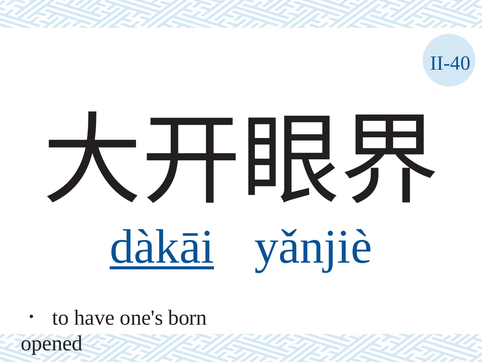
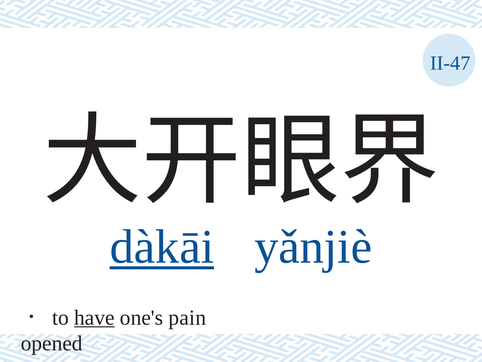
II-40: II-40 -> II-47 (450, 63)
have underline: none -> present (94, 317)
born: born -> pain (187, 317)
